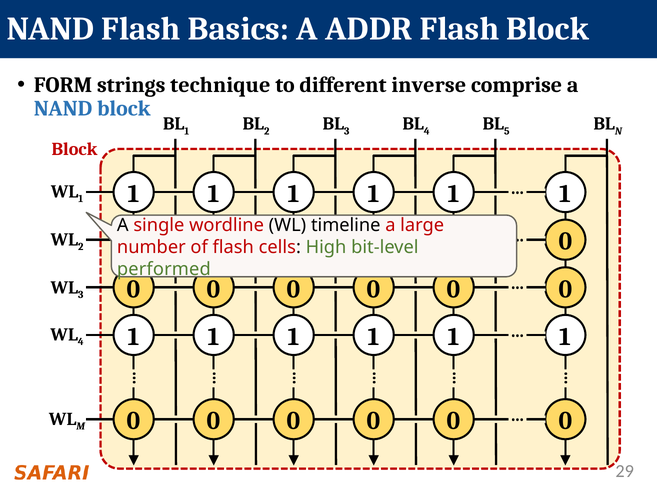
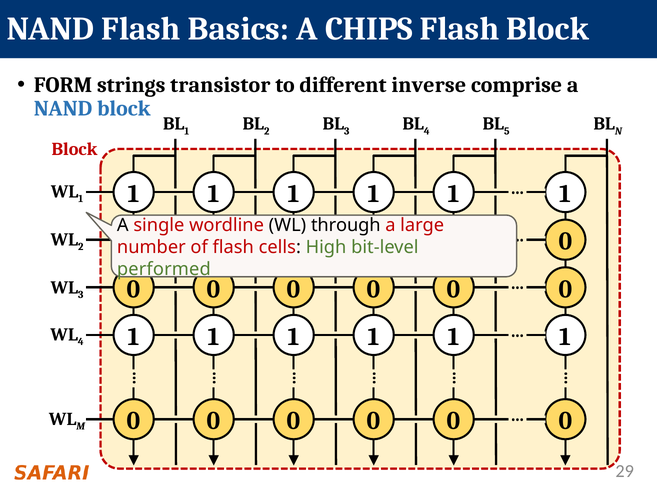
ADDR: ADDR -> CHIPS (369, 29)
technique: technique -> transistor (220, 85)
timeline: timeline -> through (346, 225)
